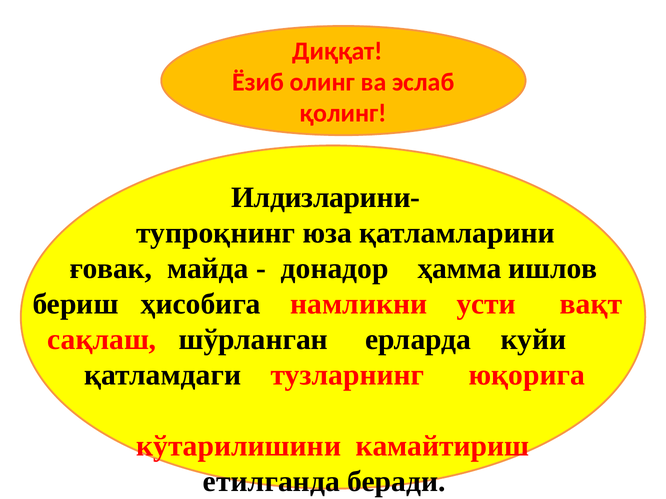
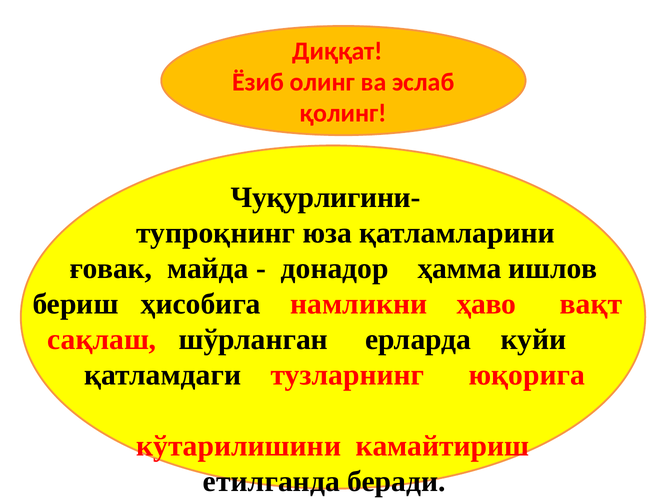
Илдизларини-: Илдизларини- -> Чуқурлигини- (326, 198)
усти: усти -> ҳаво (486, 304)
